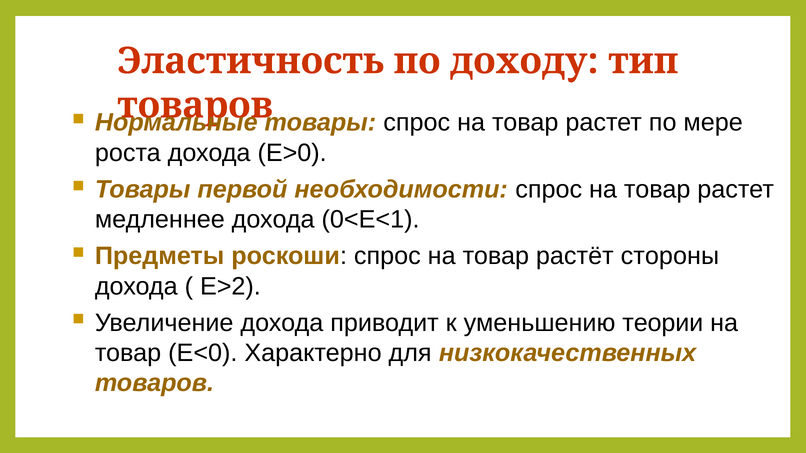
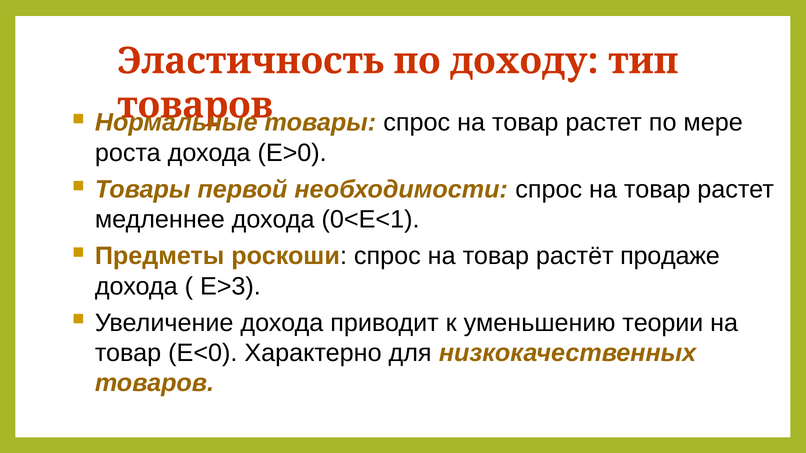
стороны: стороны -> продаже (670, 256)
E>2: E>2 -> E>3 (230, 287)
